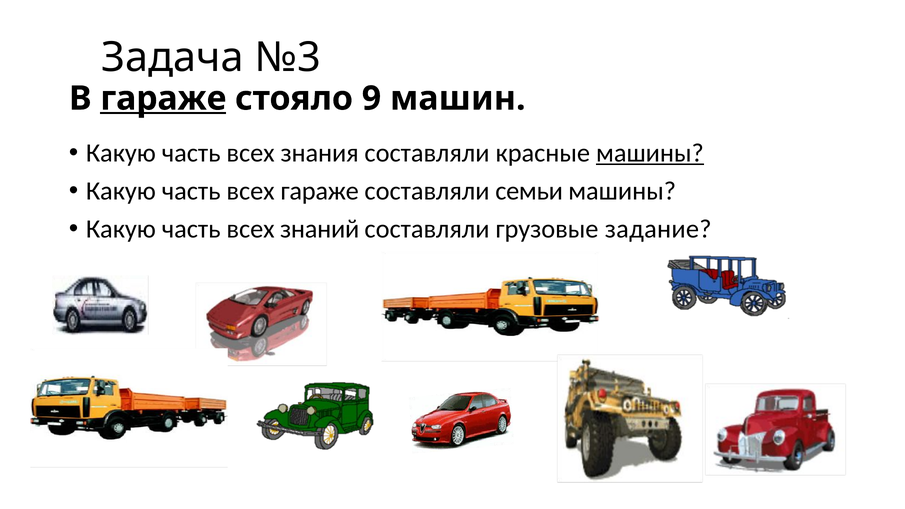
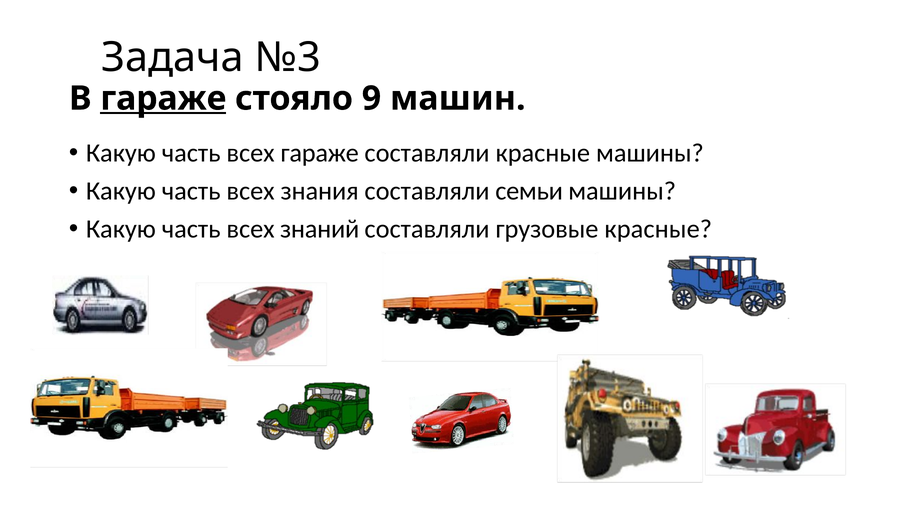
всех знания: знания -> гараже (320, 153)
машины underline: present -> none (650, 153)
всех гараже: гараже -> знания (320, 191)
грузовые задание: задание -> красные (658, 229)
